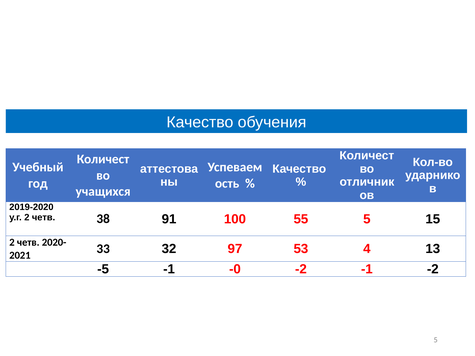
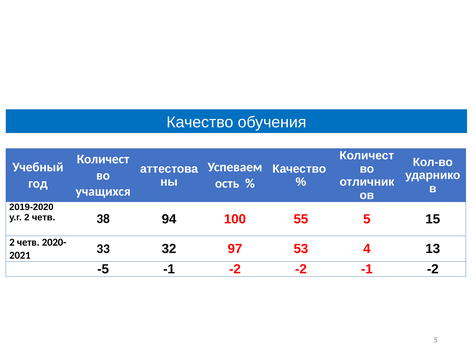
91: 91 -> 94 (169, 219)
-5 -1 -0: -0 -> -2 (235, 269)
